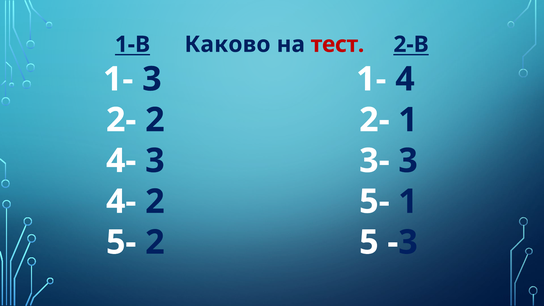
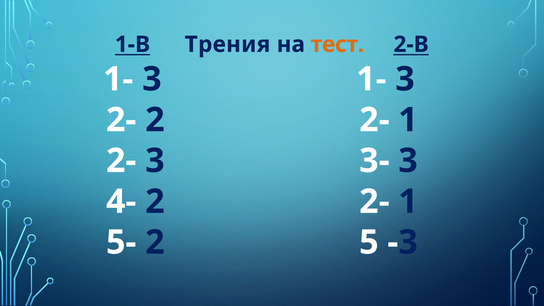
Каково: Каково -> Трения (228, 44)
тест colour: red -> orange (338, 44)
3 1- 4: 4 -> 3 (405, 79)
4-: 4- -> 2- (121, 161)
4- 2 5-: 5- -> 2- (374, 202)
